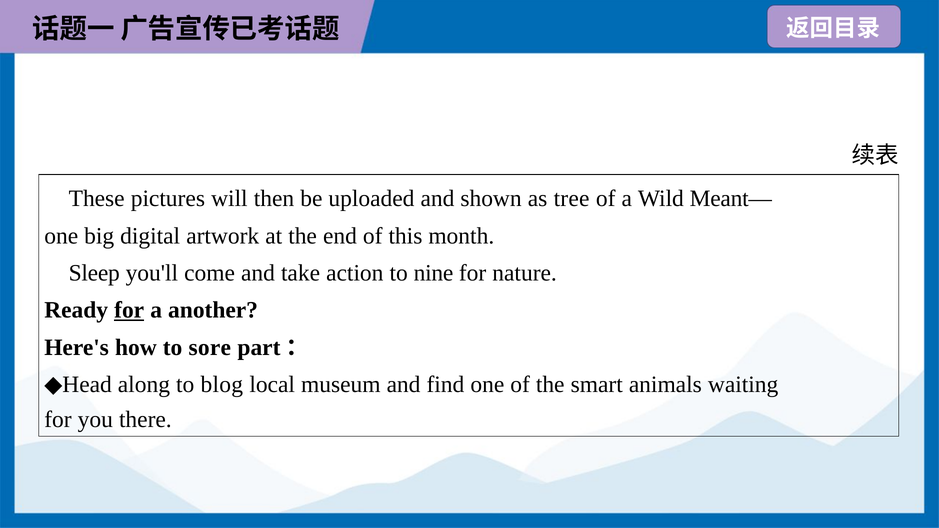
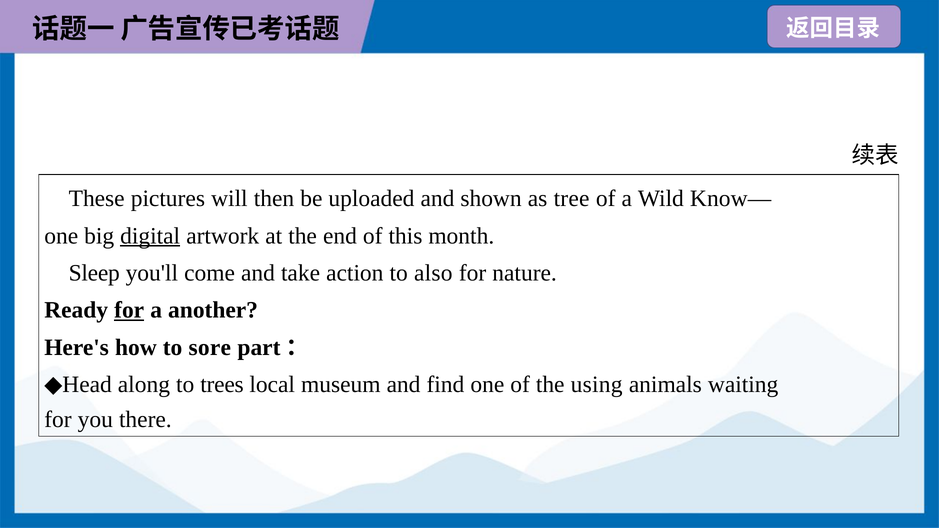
Meant—: Meant— -> Know— (731, 199)
digital underline: none -> present (150, 236)
nine: nine -> also (433, 273)
blog: blog -> trees (222, 385)
smart: smart -> using (597, 385)
